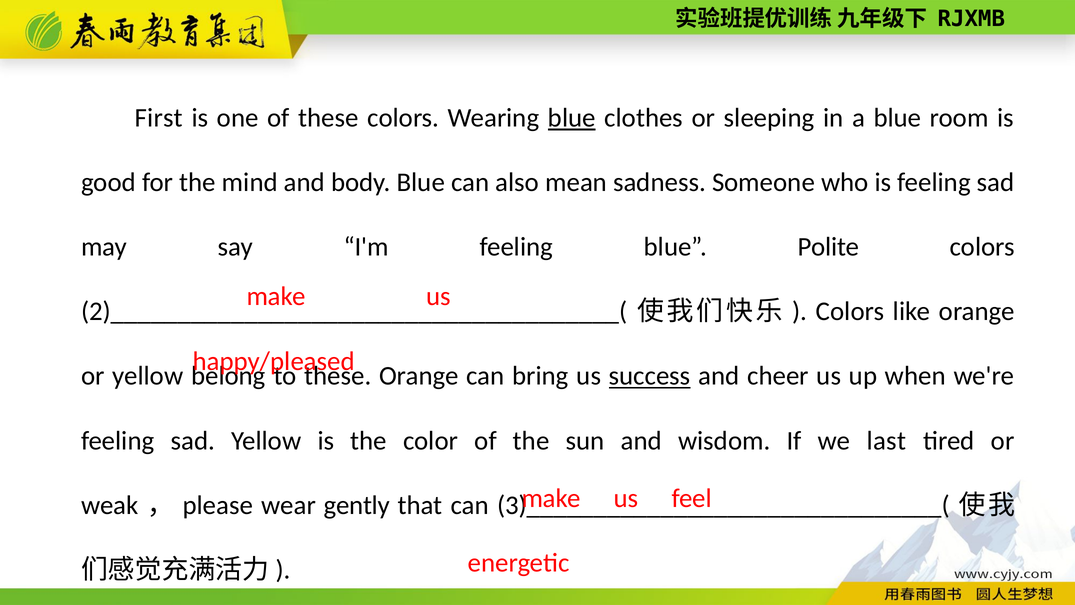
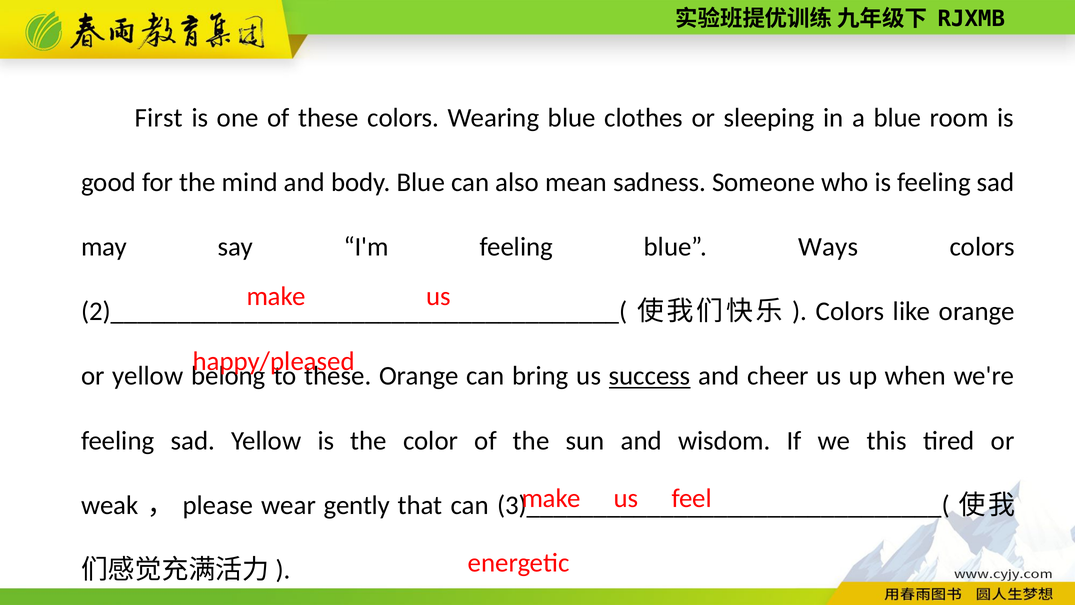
blue underline: present -> none (572, 118)
Polite: Polite -> Ways (828, 247)
last: last -> this (887, 440)
